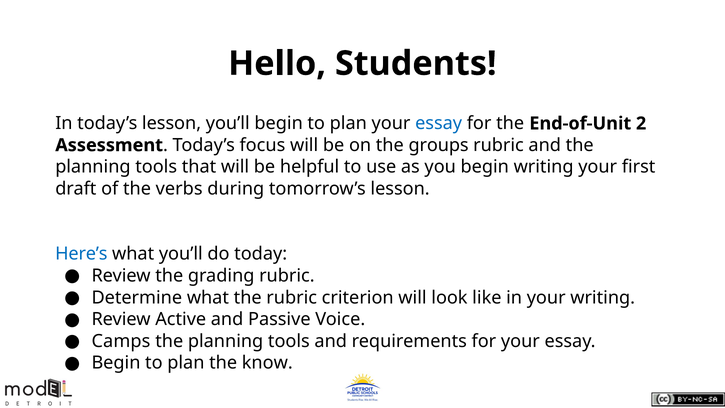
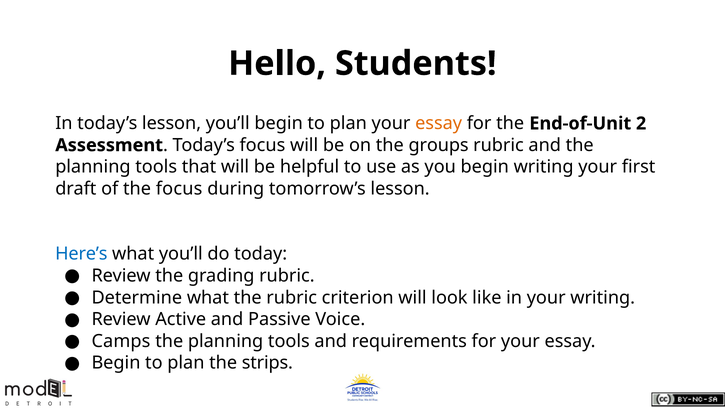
essay colour: blue -> orange (439, 123)
the verbs: verbs -> focus (179, 189)
know: know -> strips (267, 363)
